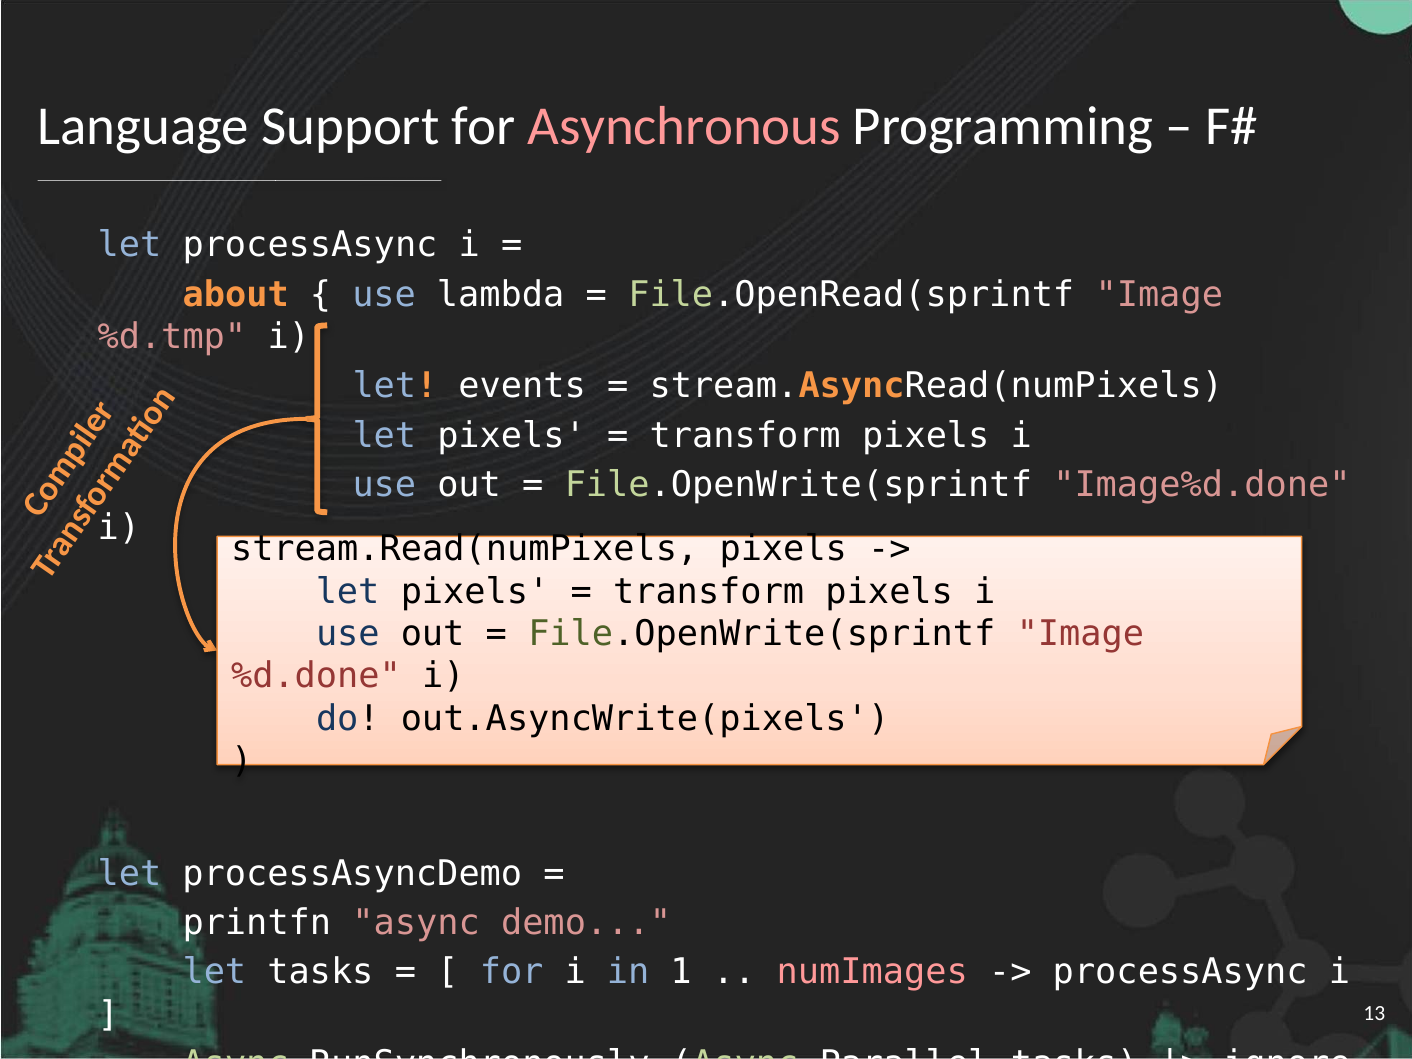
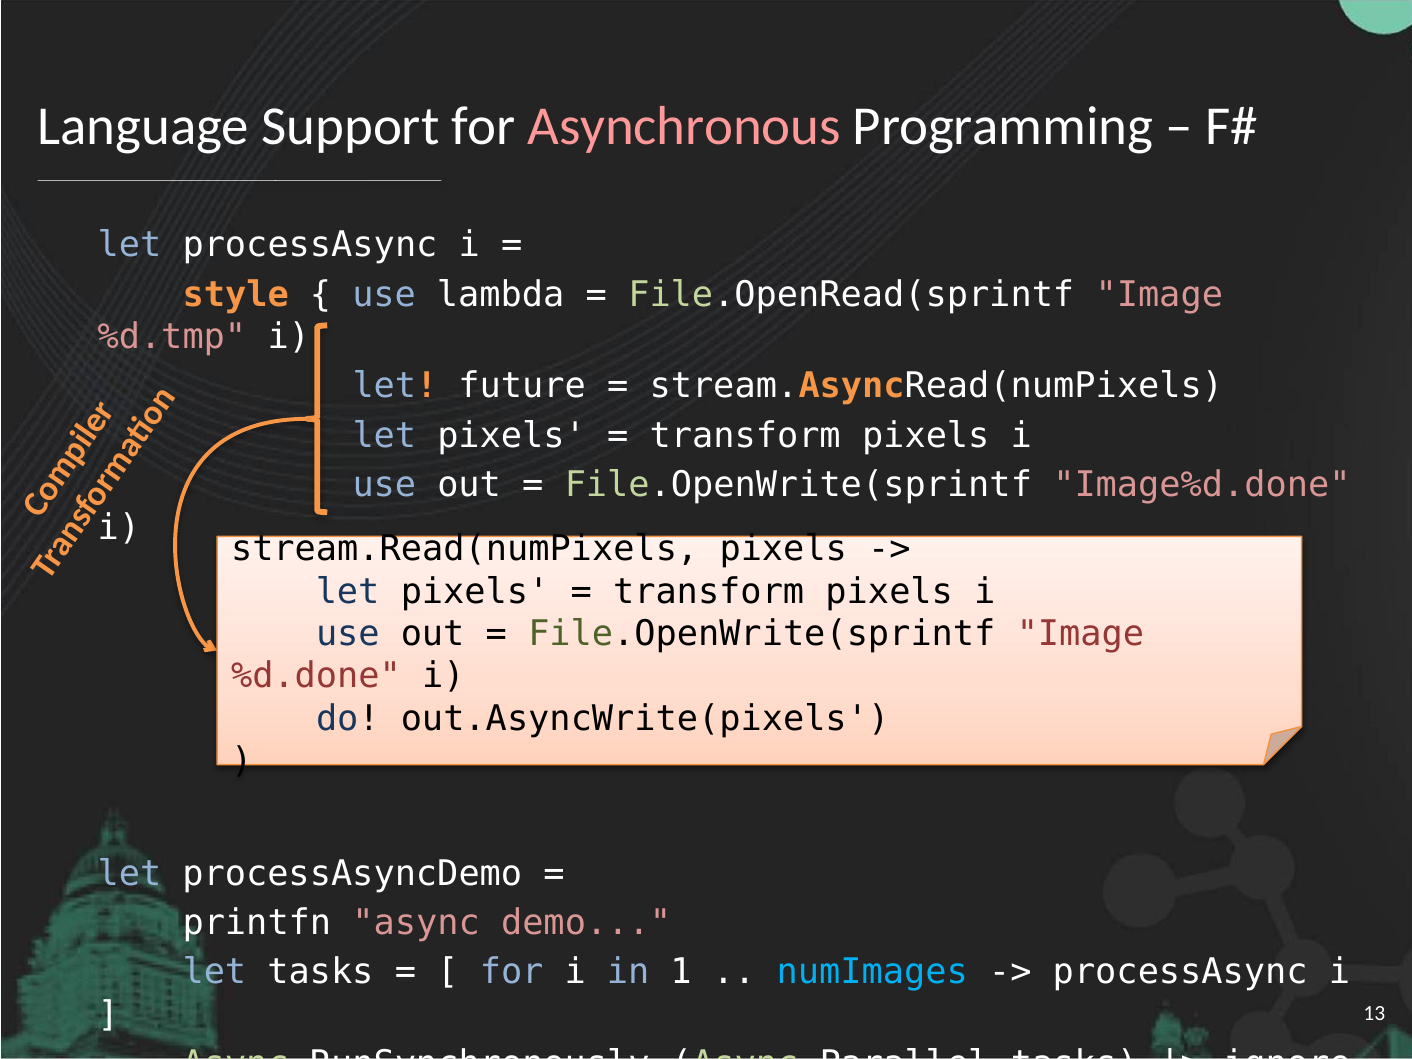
about: about -> style (236, 294)
events: events -> future (522, 386)
numImages colour: pink -> light blue (872, 972)
